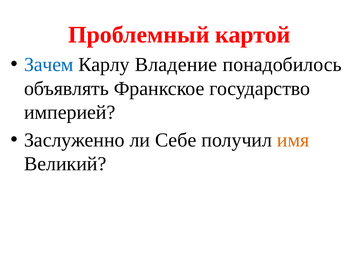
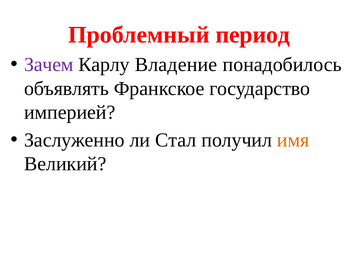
картой: картой -> период (253, 35)
Зачем colour: blue -> purple (49, 65)
Себе: Себе -> Стал (176, 140)
